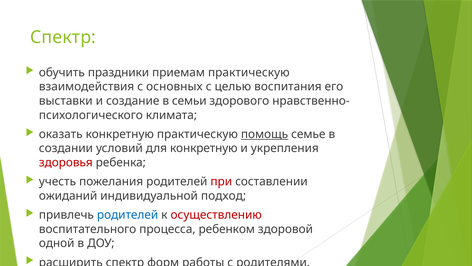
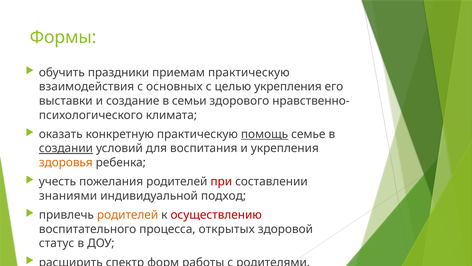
Спектр: Спектр -> Формы (63, 37)
целью воспитания: воспитания -> укрепления (288, 87)
создании underline: none -> present (66, 148)
для конкретную: конкретную -> воспитания (204, 148)
здоровья colour: red -> orange (66, 162)
ожиданий: ожиданий -> знаниями (68, 196)
родителей colour: blue -> orange (128, 215)
ребенком: ребенком -> открытых (227, 229)
одной: одной -> статус (57, 243)
